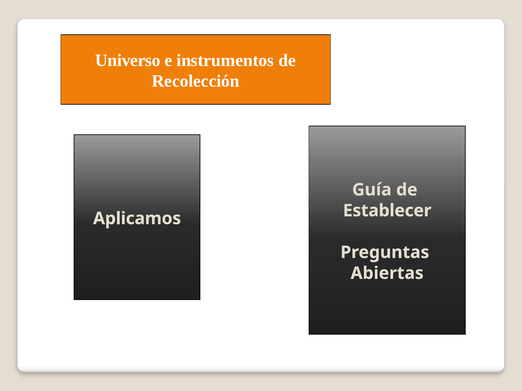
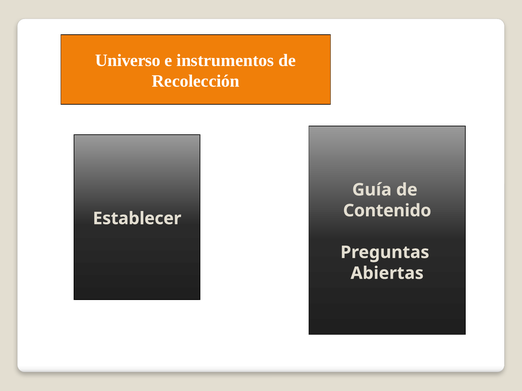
Establecer: Establecer -> Contenido (387, 211)
Aplicamos: Aplicamos -> Establecer (137, 219)
